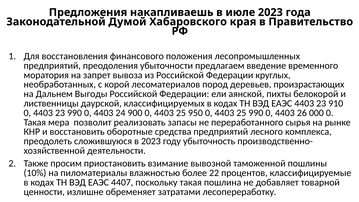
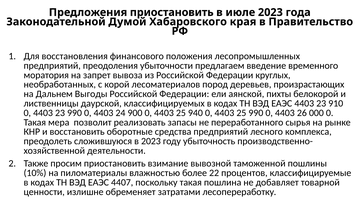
Предложения накапливаешь: накапливаешь -> приостановить (172, 12)
950: 950 -> 940 (195, 113)
